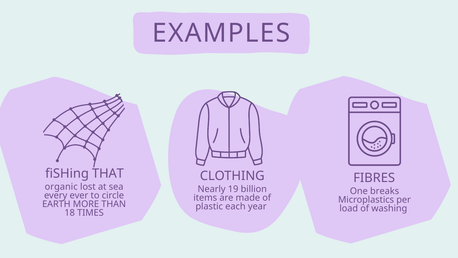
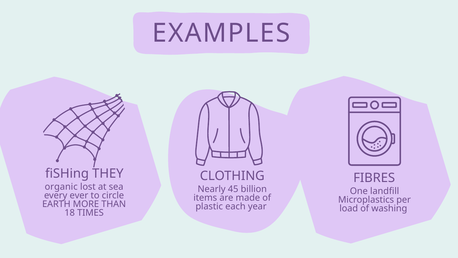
THAT: THAT -> THEY (108, 173)
19: 19 -> 45 (233, 189)
breaks: breaks -> landfill (385, 191)
